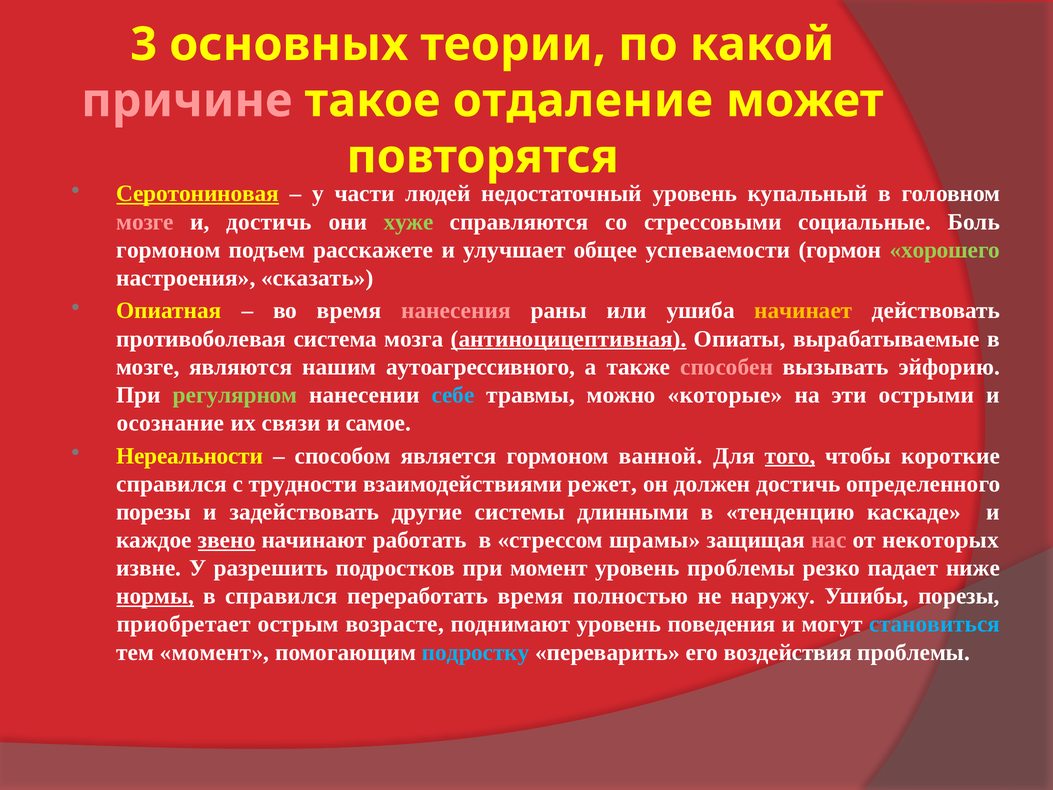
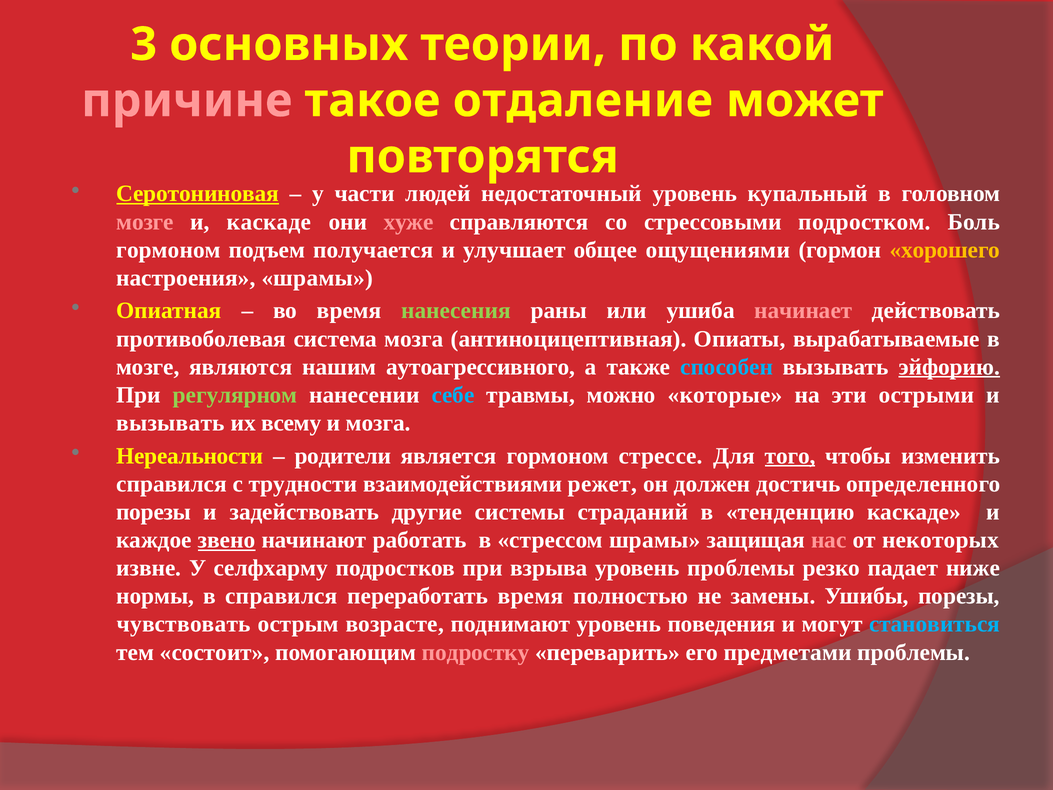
и достичь: достичь -> каскаде (269, 222)
хуже colour: light green -> pink (409, 222)
социальные: социальные -> подростком (865, 222)
расскажете: расскажете -> получается (373, 250)
успеваемости: успеваемости -> ощущениями (718, 250)
хорошего colour: light green -> yellow (945, 250)
настроения сказать: сказать -> шрамы (317, 278)
нанесения colour: pink -> light green (456, 311)
начинает colour: yellow -> pink (803, 311)
антиноцицептивная underline: present -> none (569, 339)
способен colour: pink -> light blue (727, 367)
эйфорию underline: none -> present (949, 367)
осознание: осознание -> вызывать (171, 423)
связи: связи -> всему (291, 423)
и самое: самое -> мозга (378, 423)
способом: способом -> родители (343, 456)
ванной: ванной -> стрессе (661, 456)
короткие: короткие -> изменить (951, 456)
длинными: длинными -> страданий (633, 512)
разрешить: разрешить -> селфхарму (271, 568)
при момент: момент -> взрыва (549, 568)
нормы underline: present -> none (155, 596)
наружу: наружу -> замены (773, 596)
приобретает: приобретает -> чувствовать (184, 624)
тем момент: момент -> состоит (215, 652)
подростку colour: light blue -> pink (476, 652)
воздействия: воздействия -> предметами (788, 652)
